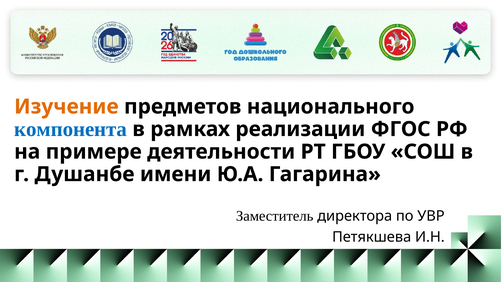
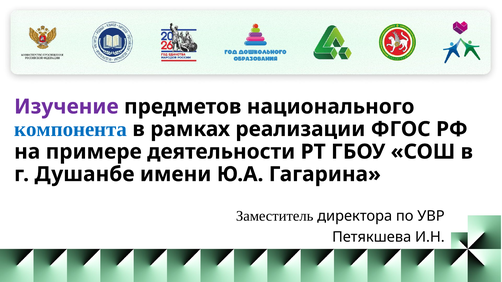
Изучение colour: orange -> purple (66, 107)
